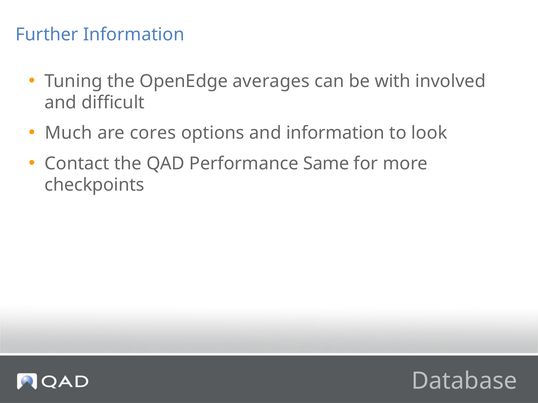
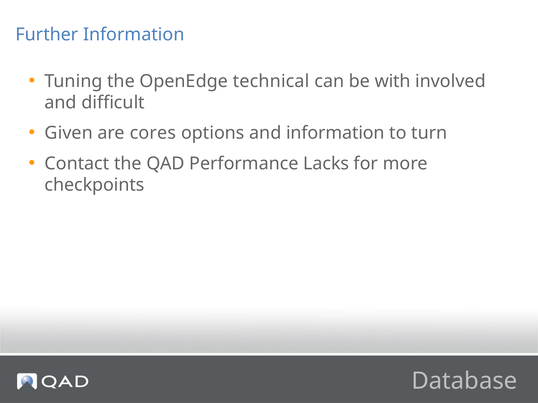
averages: averages -> technical (271, 81)
Much: Much -> Given (69, 133)
look: look -> turn (429, 133)
Same: Same -> Lacks (326, 164)
